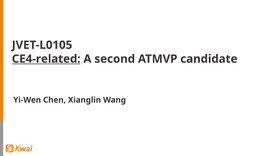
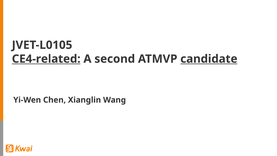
candidate underline: none -> present (209, 59)
